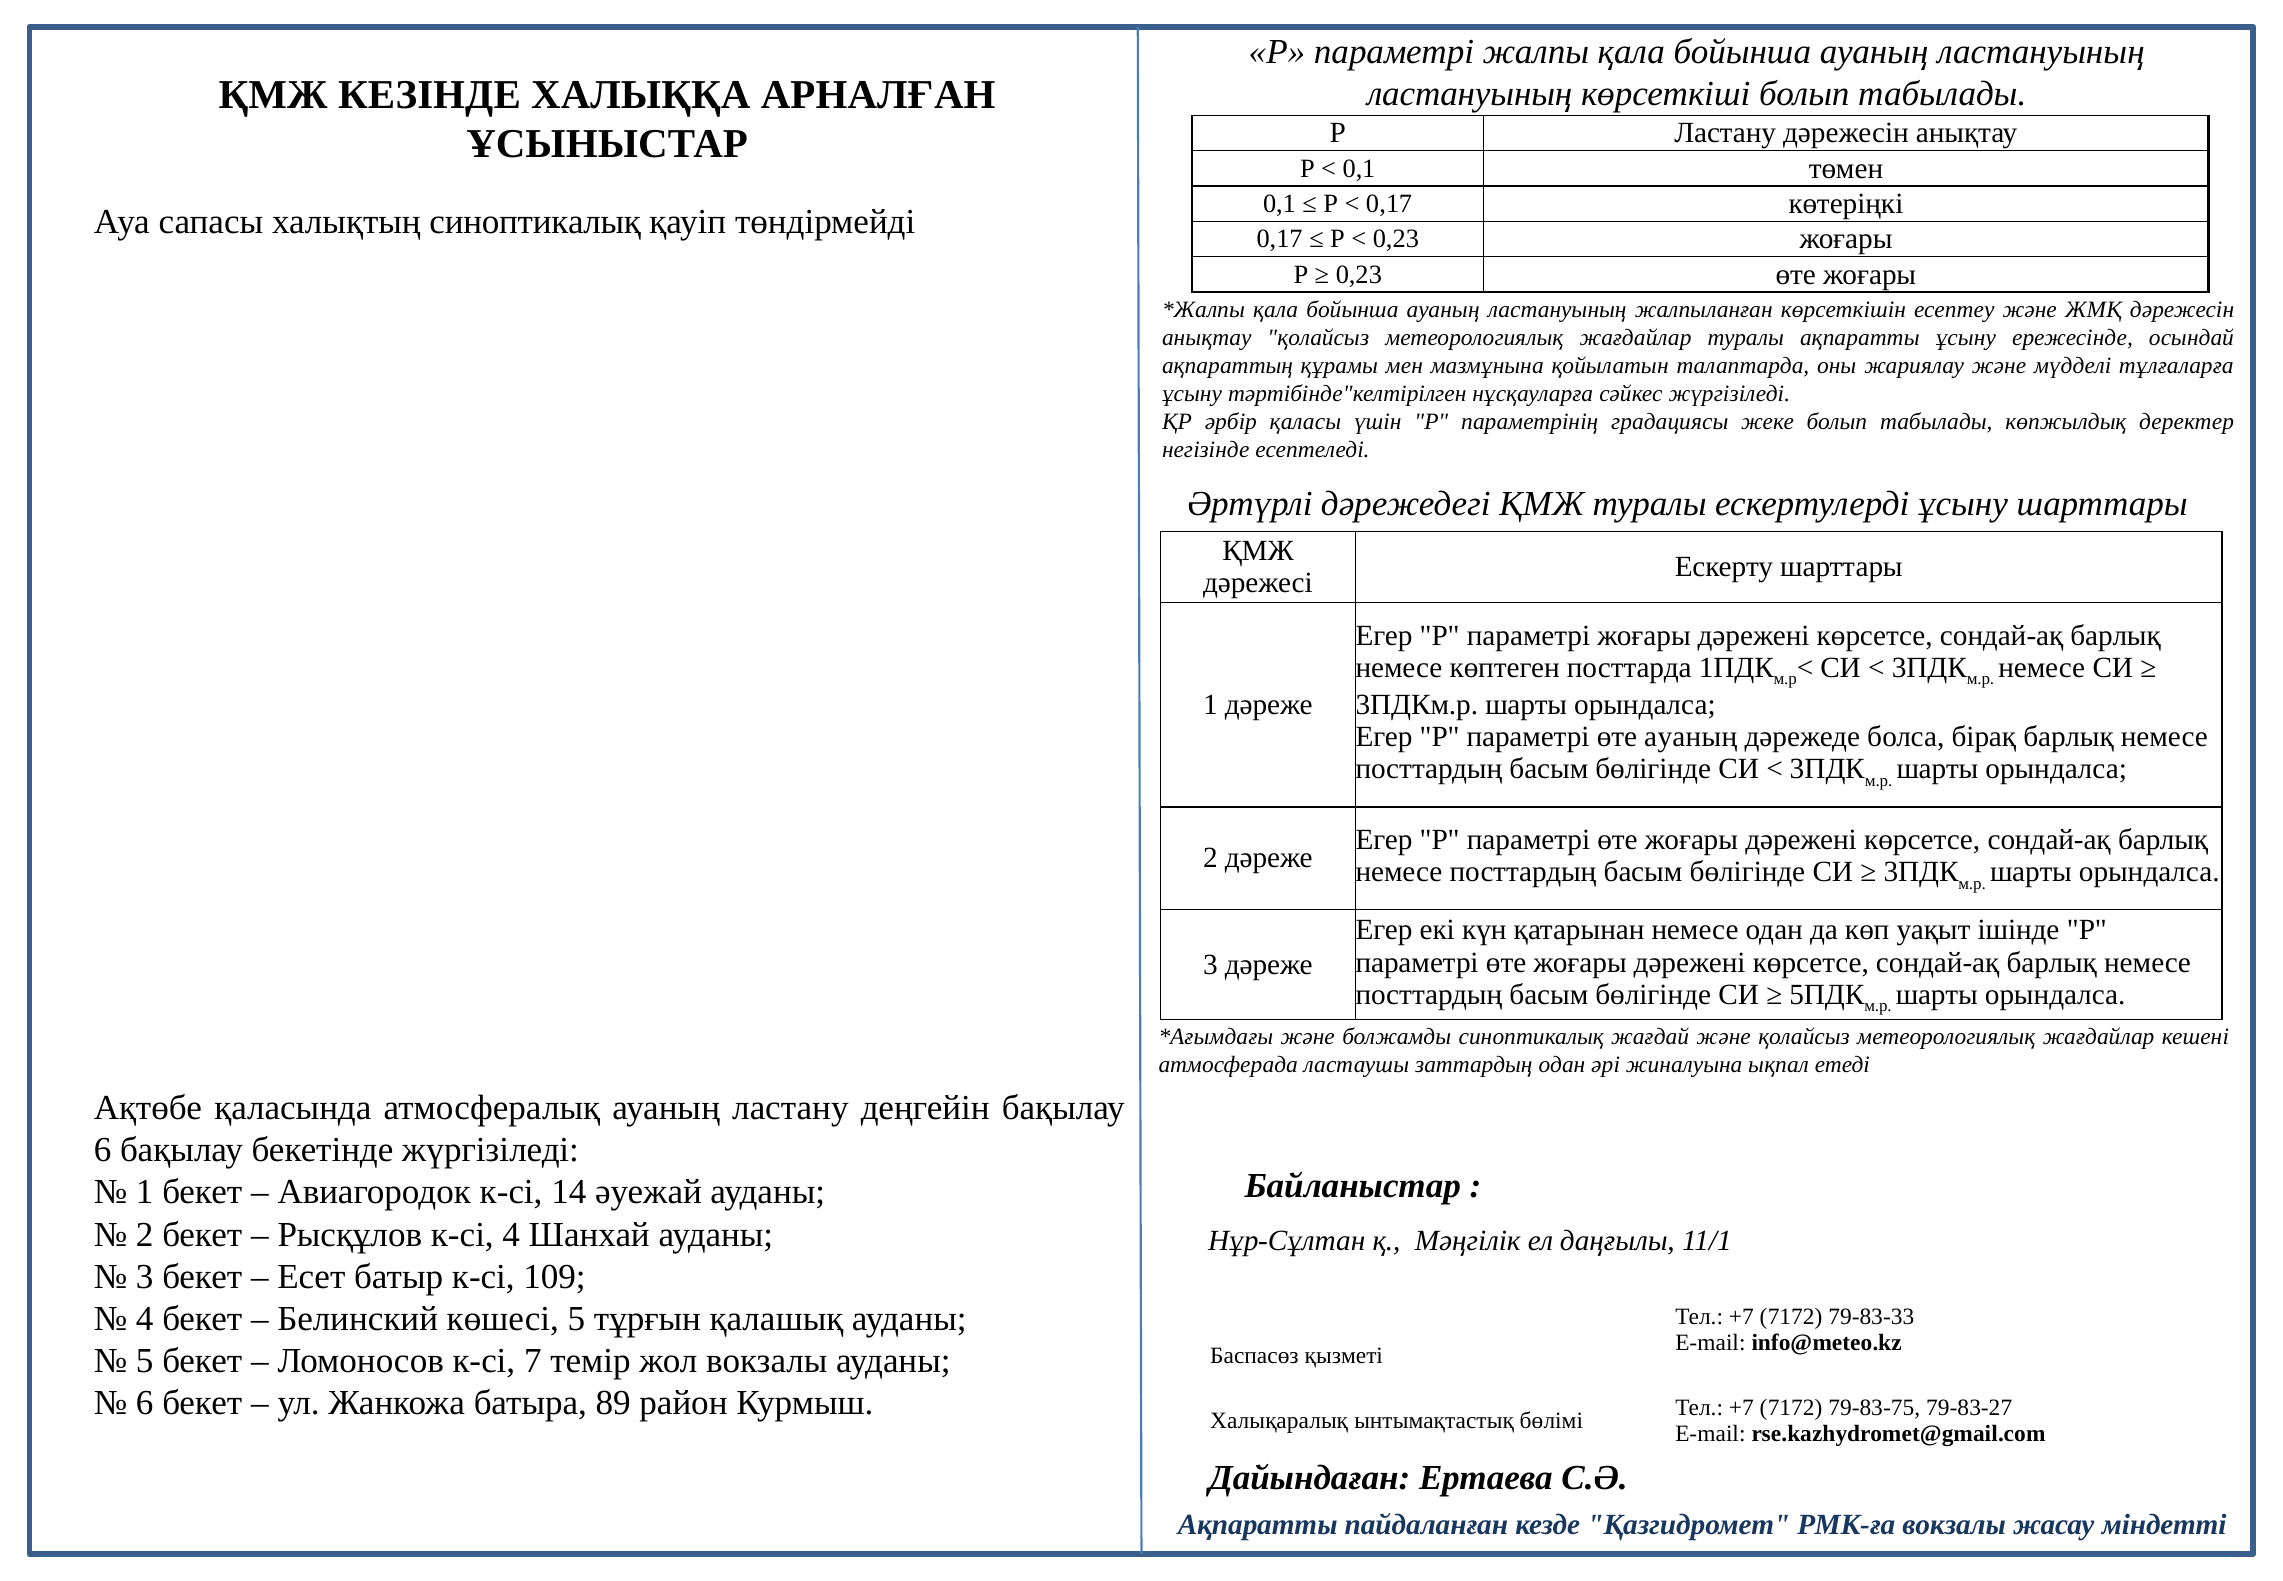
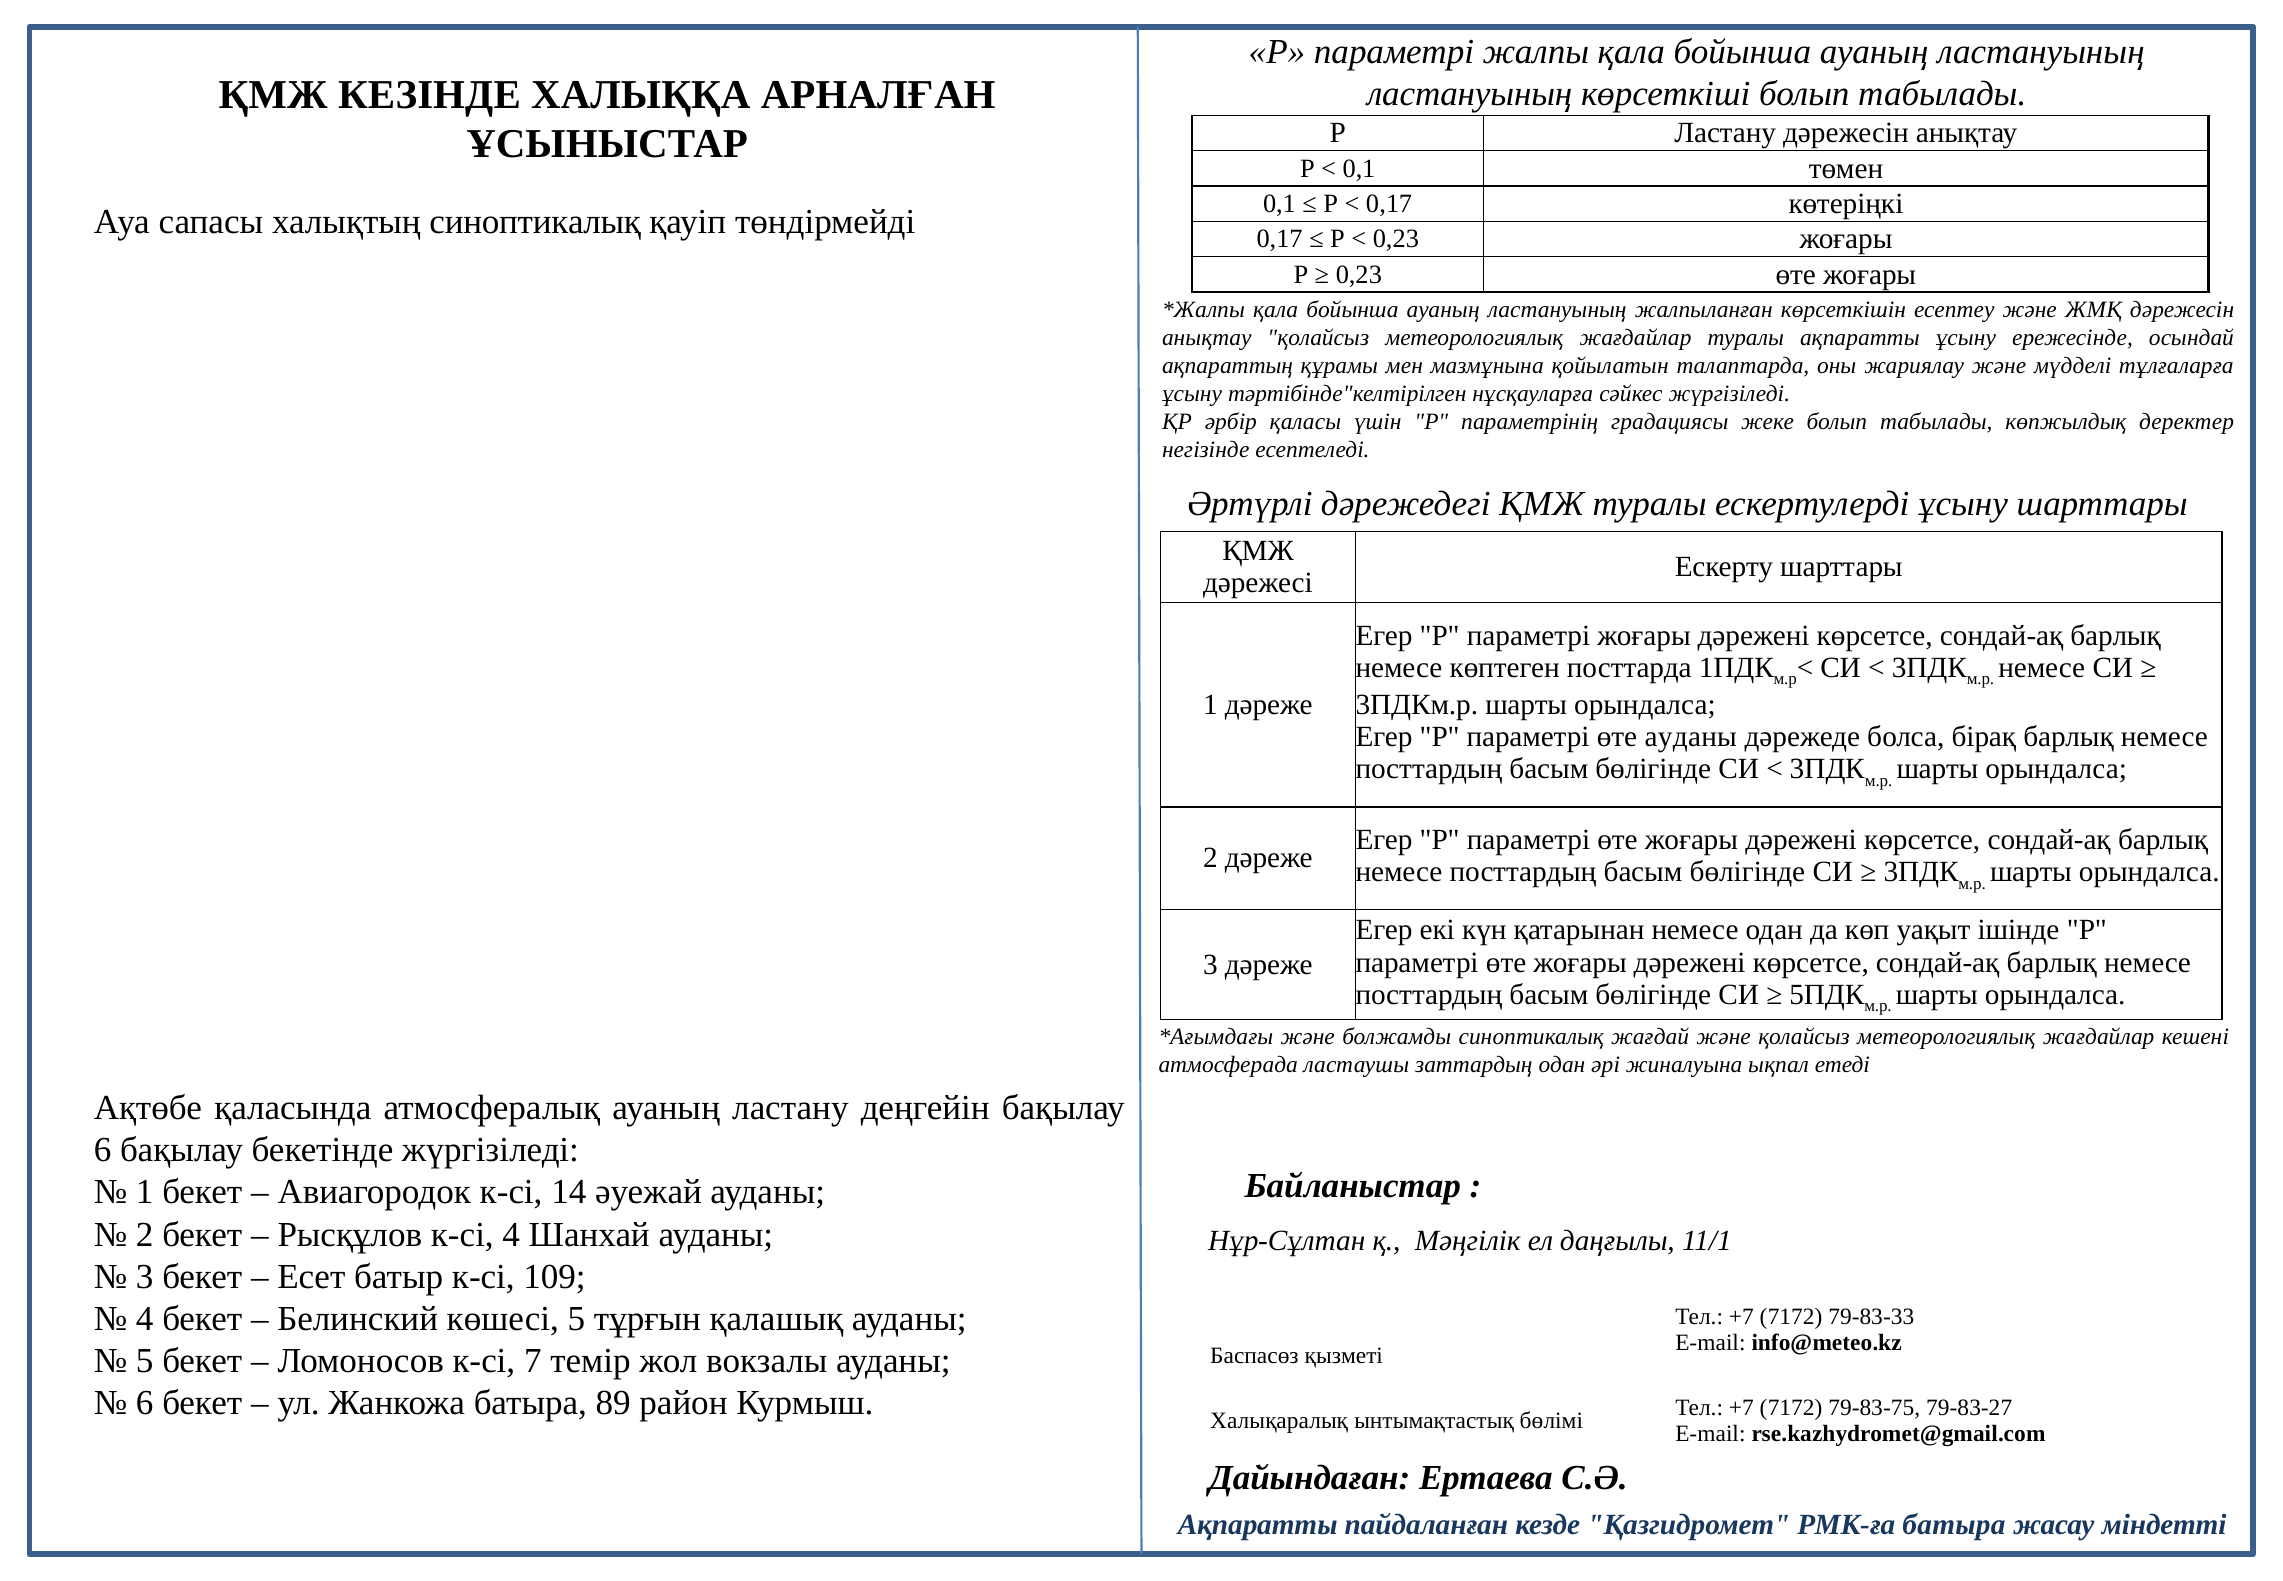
өте ауаның: ауаның -> ауданы (1691, 737)
РМК-ға вокзалы: вокзалы -> батыра (1954, 1525)
